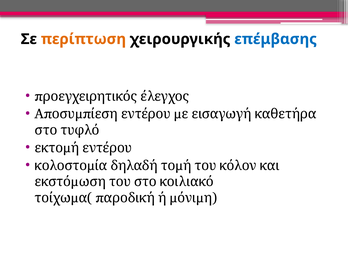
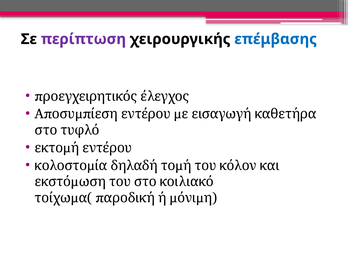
περίπτωση colour: orange -> purple (83, 39)
